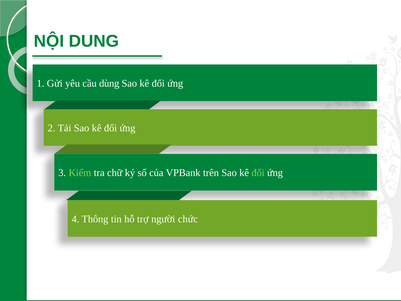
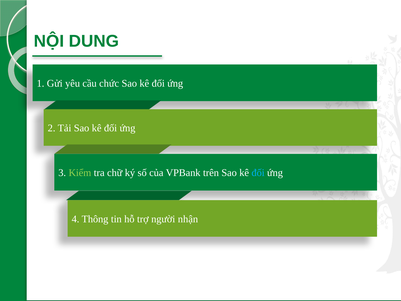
dùng: dùng -> chức (109, 83)
đối colour: light green -> light blue (258, 173)
chức: chức -> nhận (188, 219)
